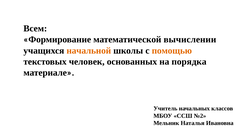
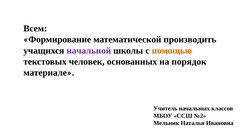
вычислении: вычислении -> производить (190, 39)
начальной colour: orange -> purple (89, 51)
порядка: порядка -> порядок (189, 62)
